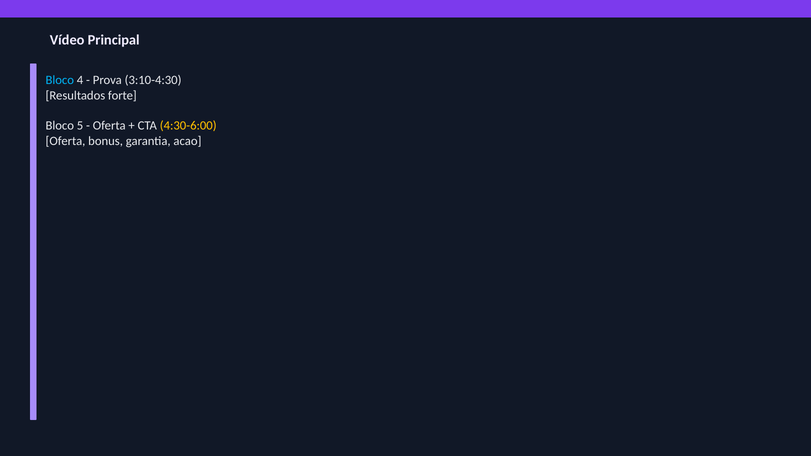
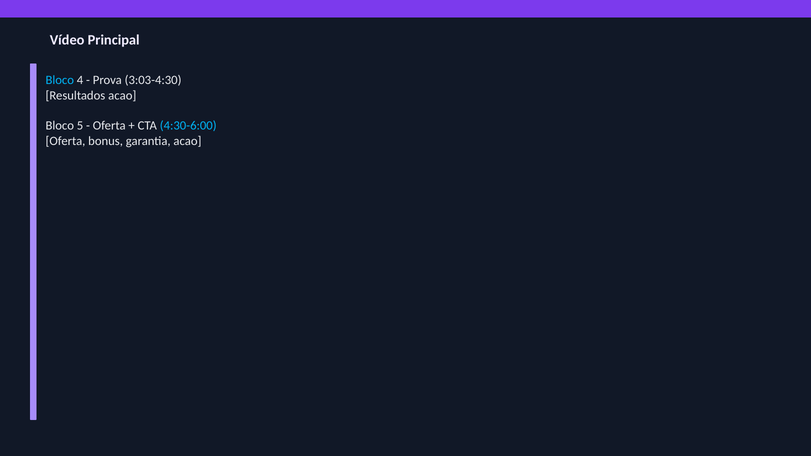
3:10-4:30: 3:10-4:30 -> 3:03-4:30 (153, 80)
Resultados forte: forte -> acao (122, 95)
4:30-6:00 colour: yellow -> light blue (188, 126)
